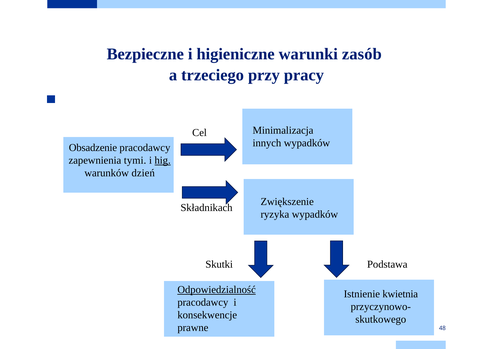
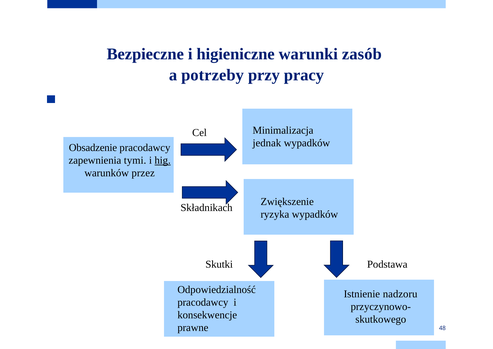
trzeciego: trzeciego -> potrzeby (213, 75)
innych: innych -> jednak (267, 143)
dzień: dzień -> przez (143, 173)
Odpowiedzialność underline: present -> none (217, 289)
kwietnia: kwietnia -> nadzoru (400, 294)
